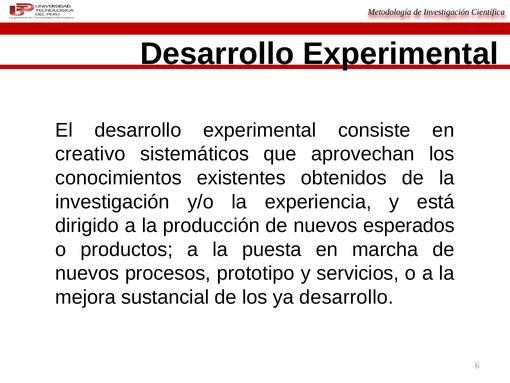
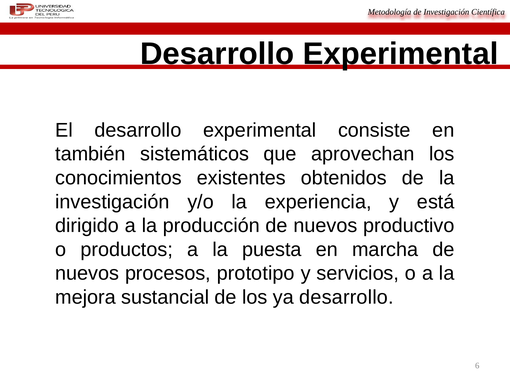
creativo: creativo -> también (90, 154)
esperados: esperados -> productivo (409, 225)
